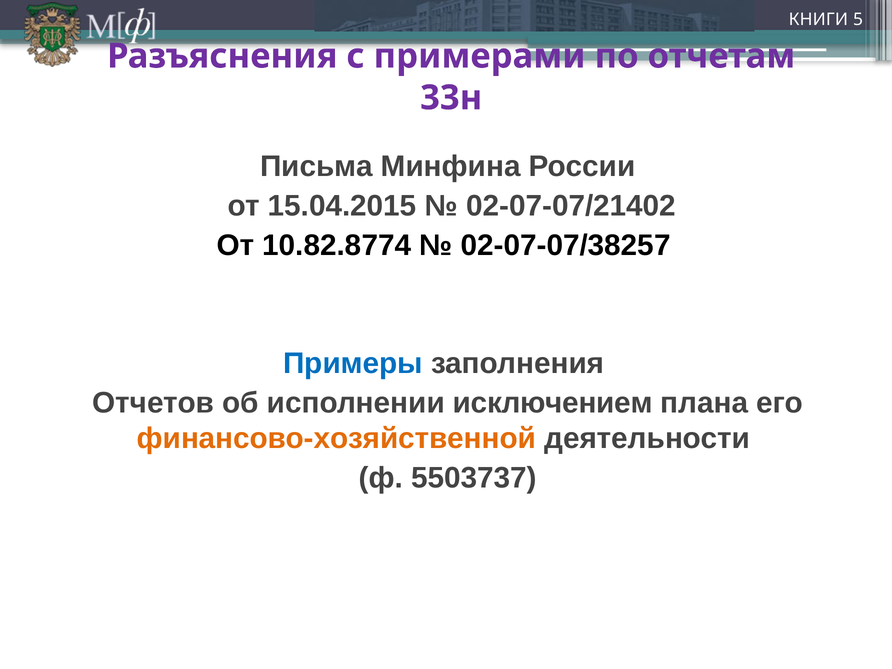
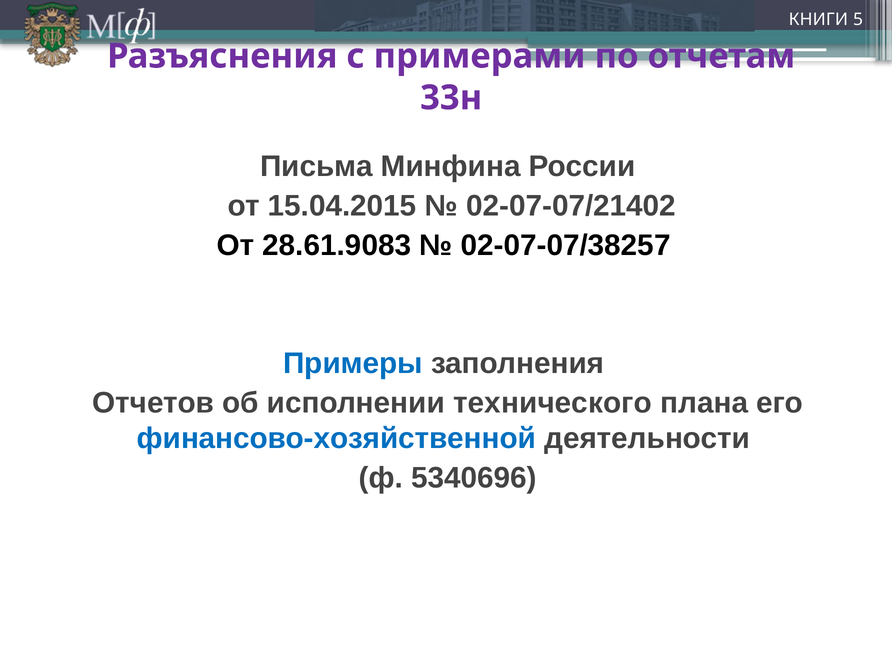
10.82.8774: 10.82.8774 -> 28.61.9083 (337, 245)
исключением: исключением -> технического (553, 403)
финансово-хозяйственной colour: orange -> blue (336, 439)
5503737: 5503737 -> 5340696 (474, 478)
